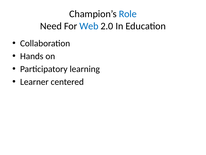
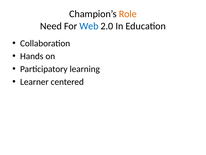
Role colour: blue -> orange (128, 14)
